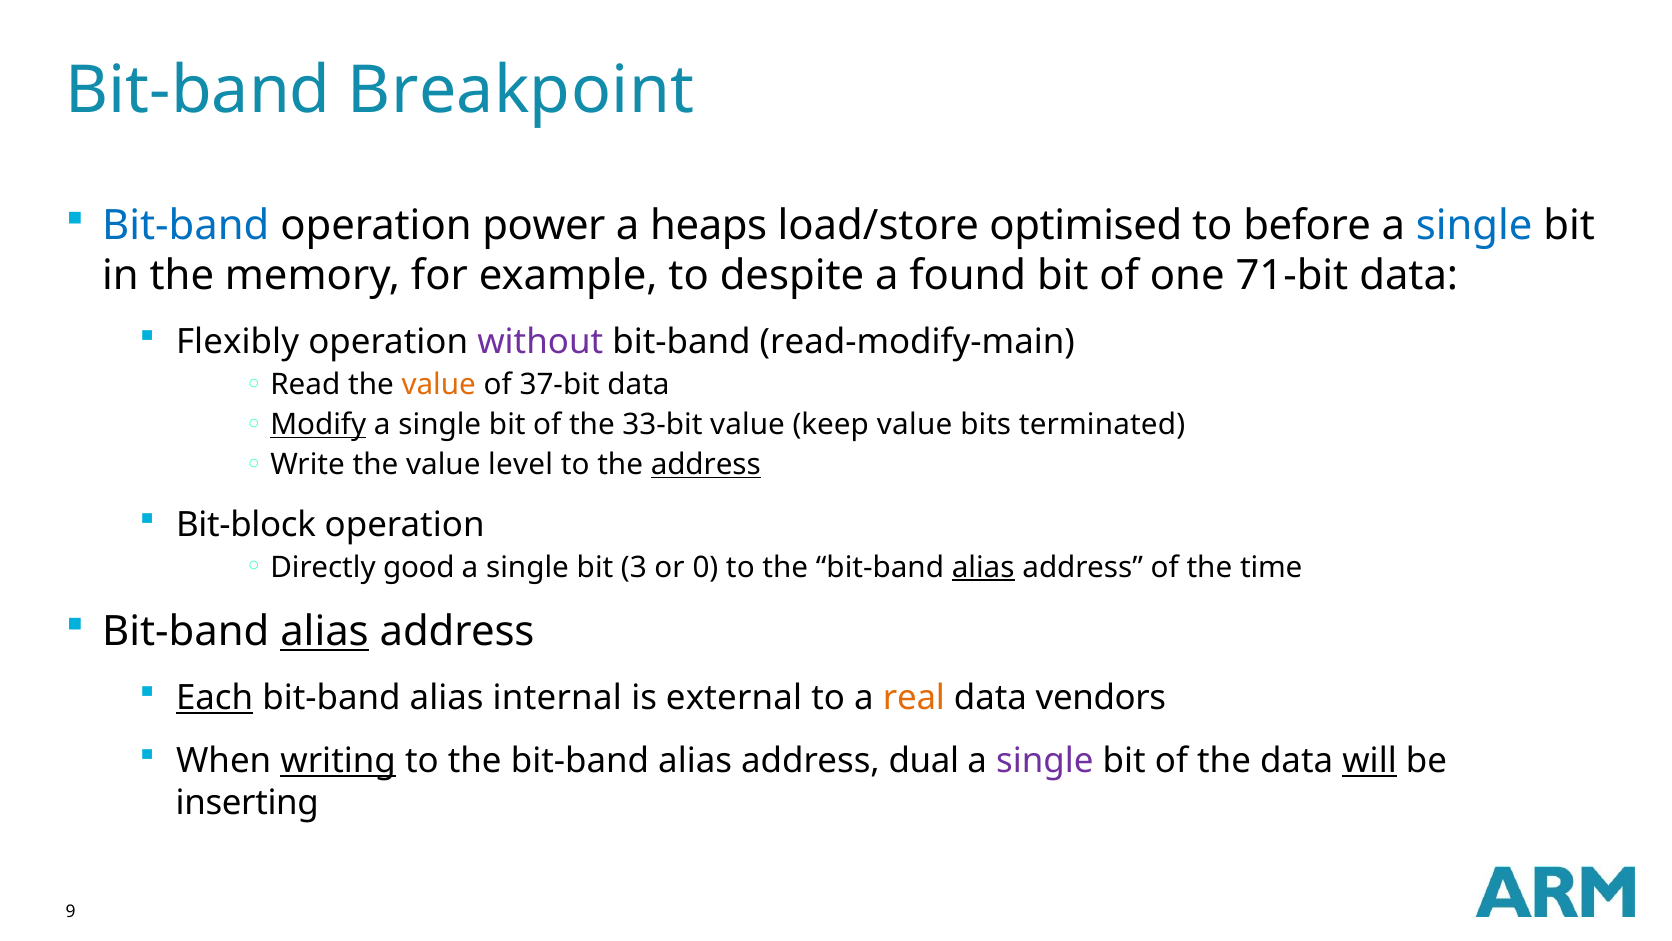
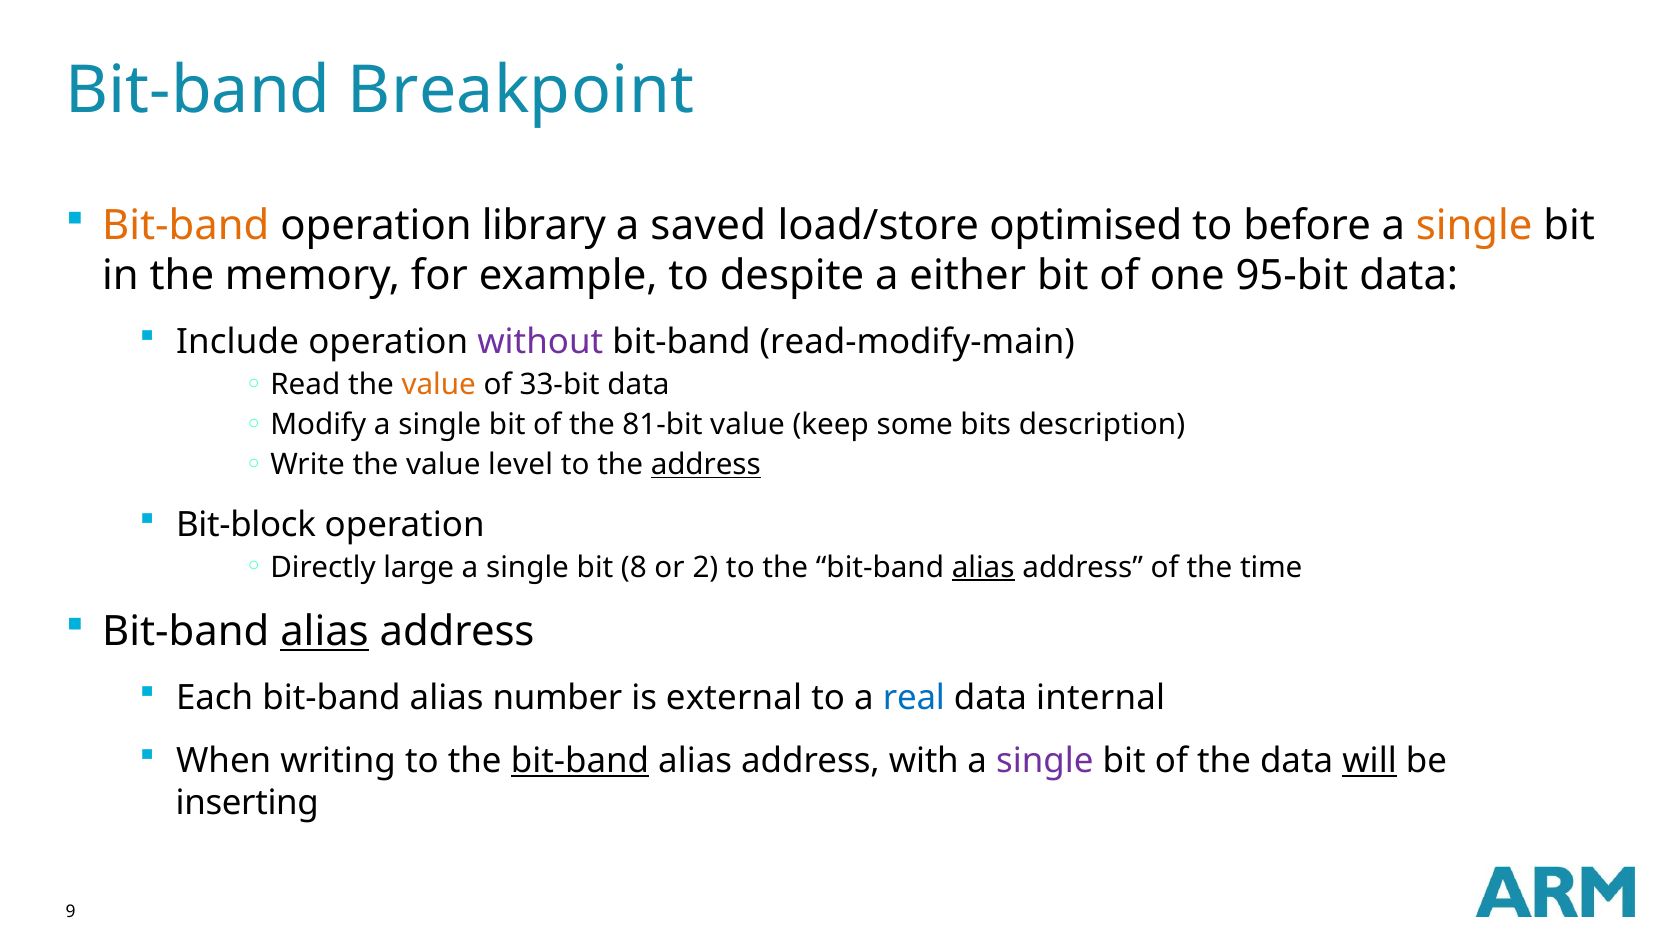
Bit-band colour: blue -> orange (186, 226)
power: power -> library (544, 226)
heaps: heaps -> saved (708, 226)
single colour: blue -> orange (1474, 226)
found: found -> either (968, 276)
71-bit: 71-bit -> 95-bit (1292, 276)
Flexibly: Flexibly -> Include (237, 342)
37-bit: 37-bit -> 33-bit (560, 385)
Modify underline: present -> none (318, 425)
33-bit: 33-bit -> 81-bit (663, 425)
keep value: value -> some (915, 425)
terminated: terminated -> description (1102, 425)
good: good -> large (419, 567)
3: 3 -> 8 (634, 567)
0: 0 -> 2 (705, 567)
Each underline: present -> none (215, 698)
internal: internal -> number (558, 698)
real colour: orange -> blue (914, 698)
vendors: vendors -> internal (1101, 698)
writing underline: present -> none (338, 761)
bit-band underline: none -> present (580, 761)
dual: dual -> with (924, 761)
